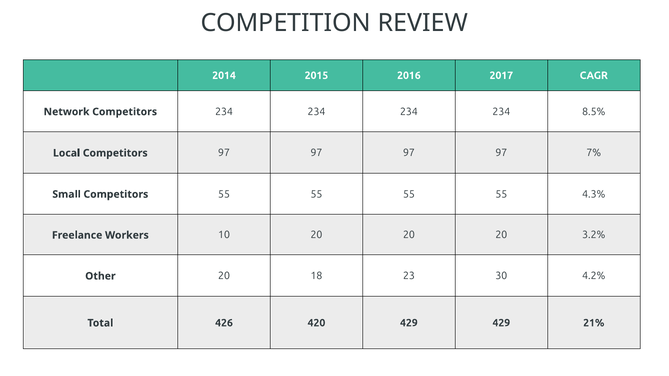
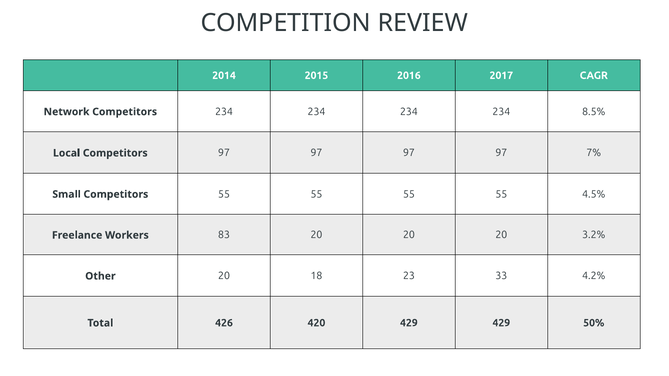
4.3%: 4.3% -> 4.5% (594, 194)
10: 10 -> 83 (224, 235)
30: 30 -> 33 (501, 276)
21%: 21% -> 50% (594, 323)
